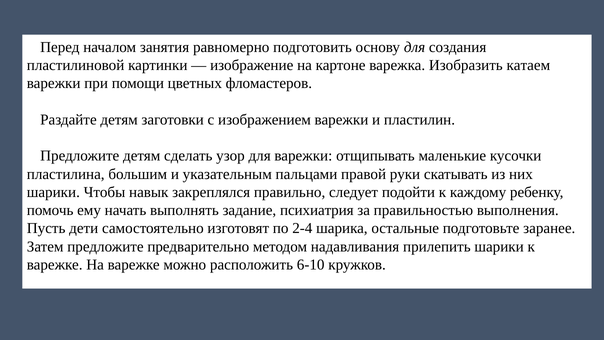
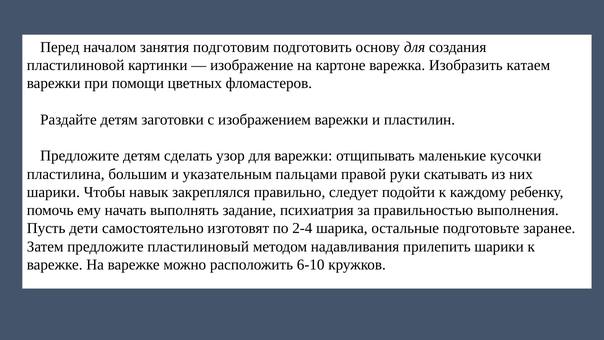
равномерно: равномерно -> подготовим (231, 47)
предварительно: предварительно -> пластилиновый (198, 246)
